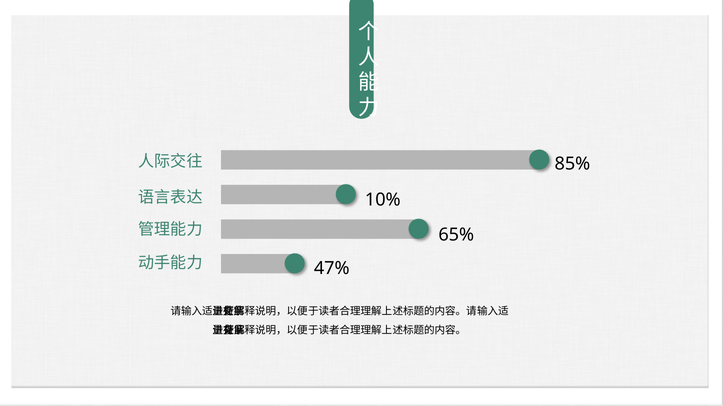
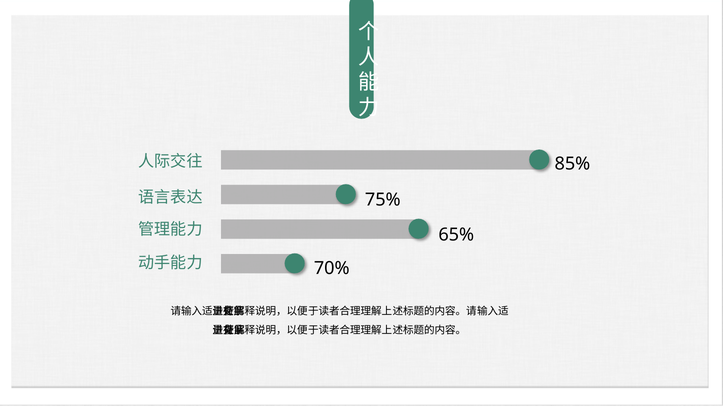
10%: 10% -> 75% (383, 200)
47%: 47% -> 70% (332, 269)
